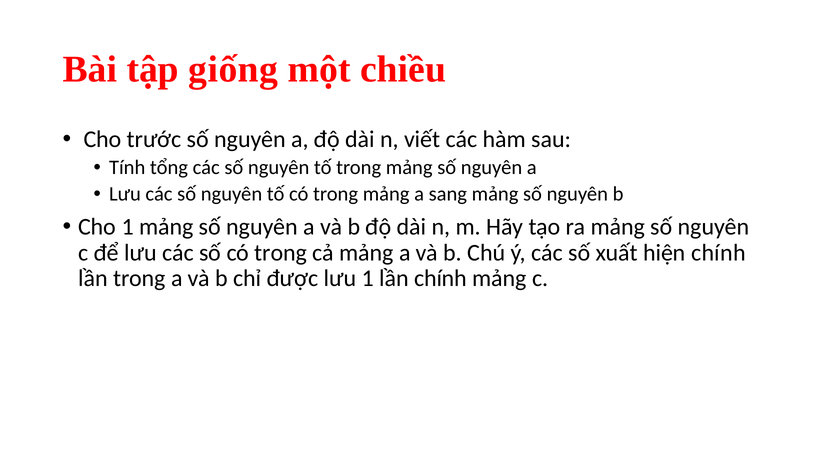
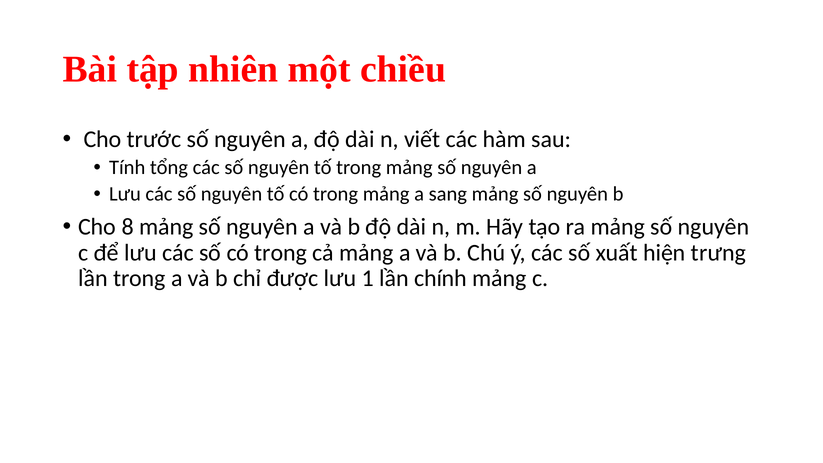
giống: giống -> nhiên (233, 69)
Cho 1: 1 -> 8 (128, 227)
hiện chính: chính -> trưng (719, 253)
